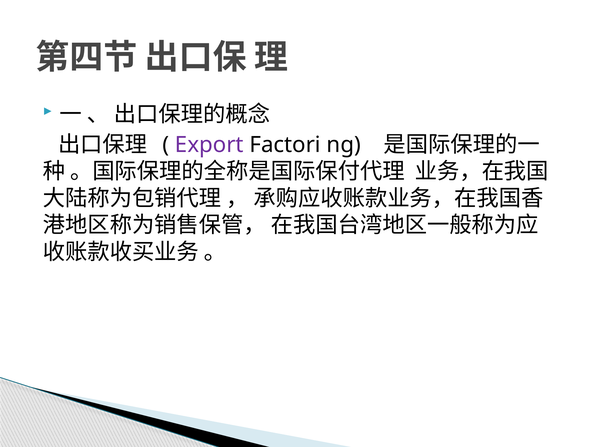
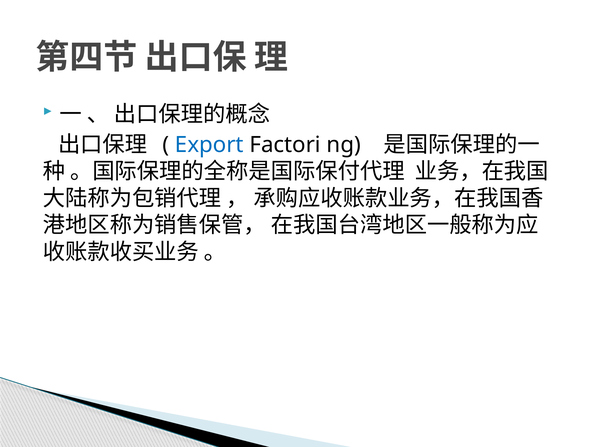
Export colour: purple -> blue (209, 144)
